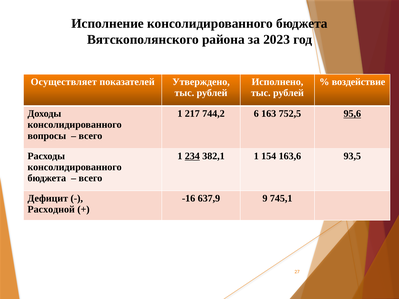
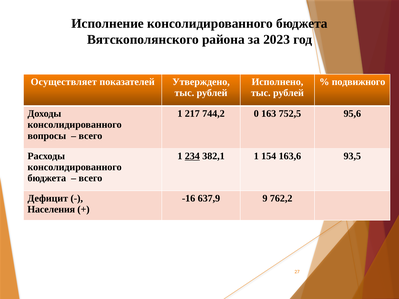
воздействие: воздействие -> подвижного (358, 82)
6: 6 -> 0 (256, 114)
95,6 underline: present -> none (352, 114)
745,1: 745,1 -> 762,2 (281, 198)
Расходной: Расходной -> Населения (51, 210)
